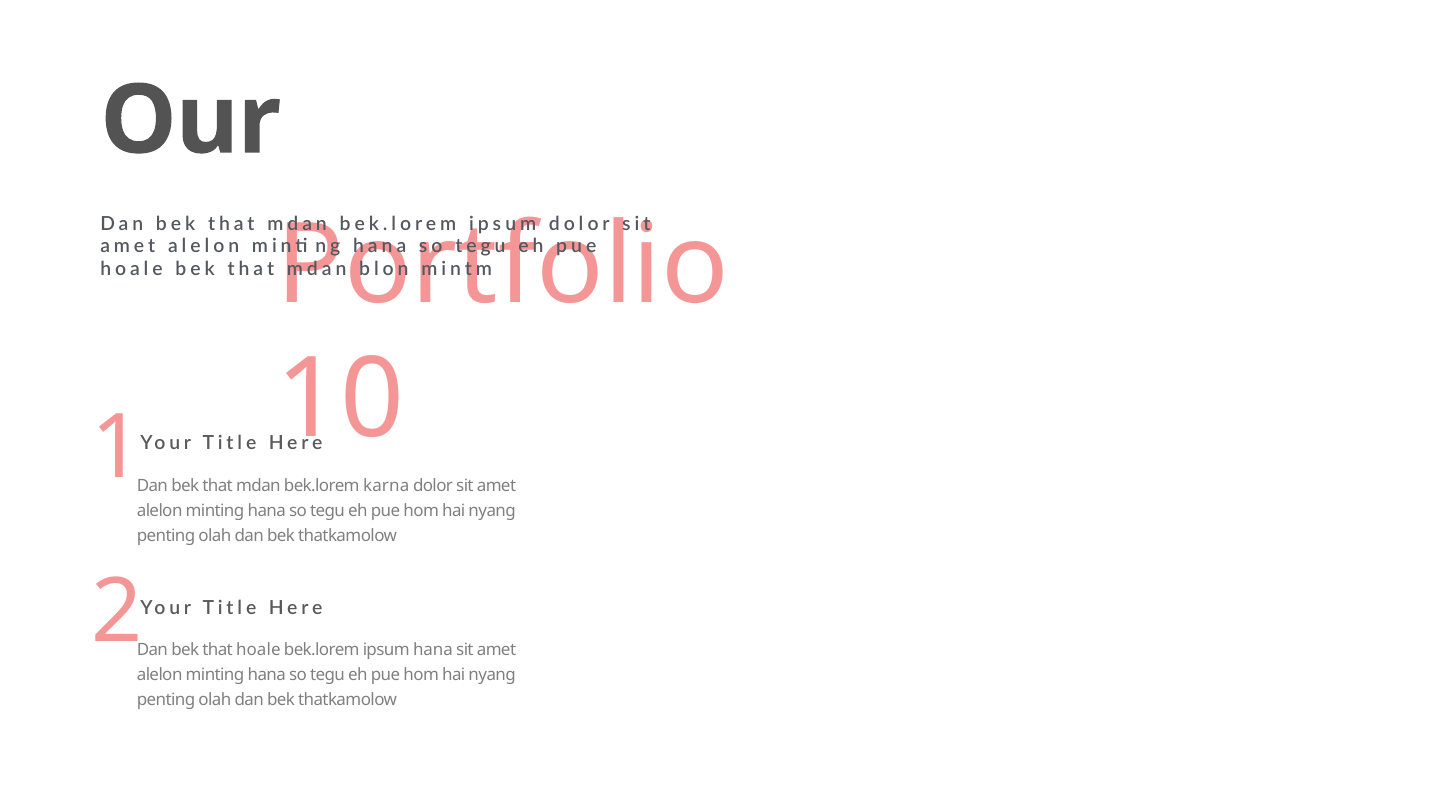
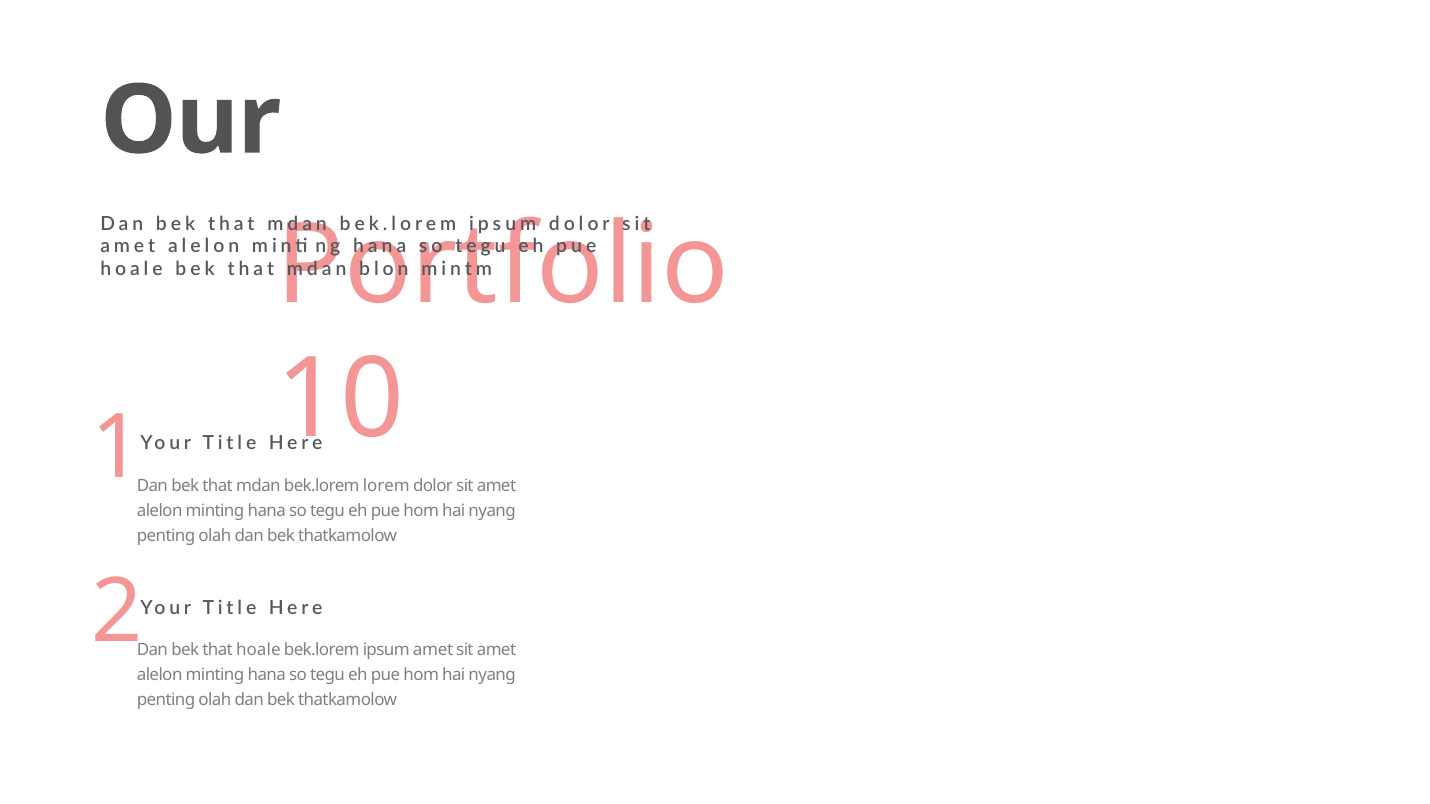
karna: karna -> lorem (386, 486)
ipsum hana: hana -> amet (433, 650)
